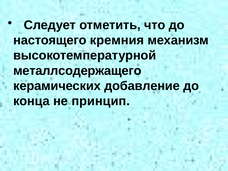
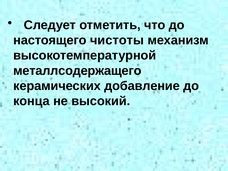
кремния: кремния -> чистоты (117, 40)
принцип: принцип -> высокий (101, 101)
